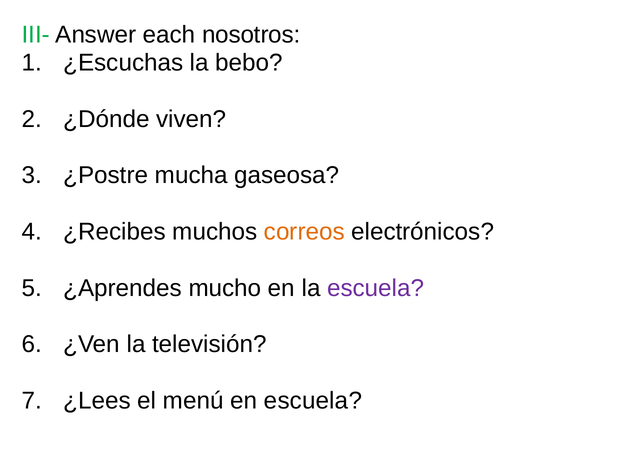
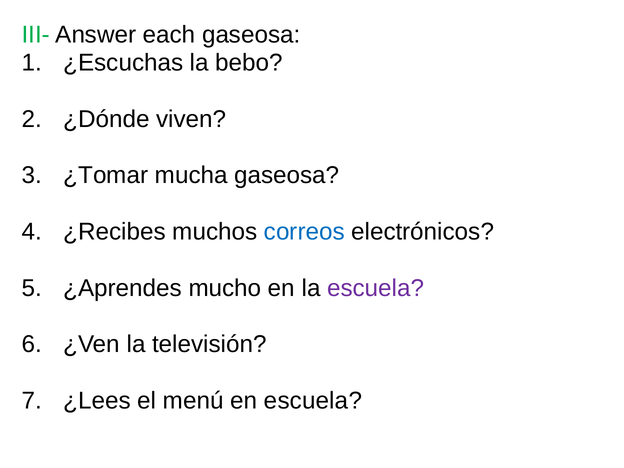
each nosotros: nosotros -> gaseosa (251, 35)
¿Postre: ¿Postre -> ¿Tomar (106, 175)
correos colour: orange -> blue (304, 232)
